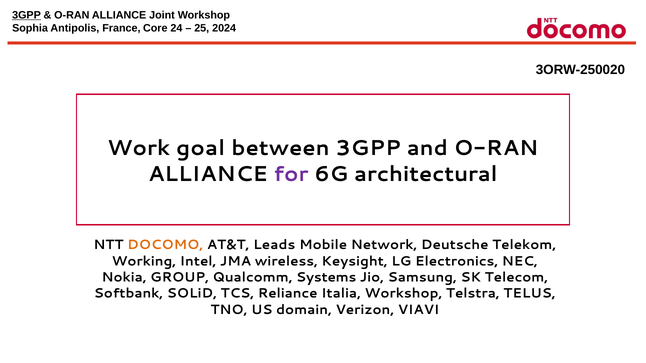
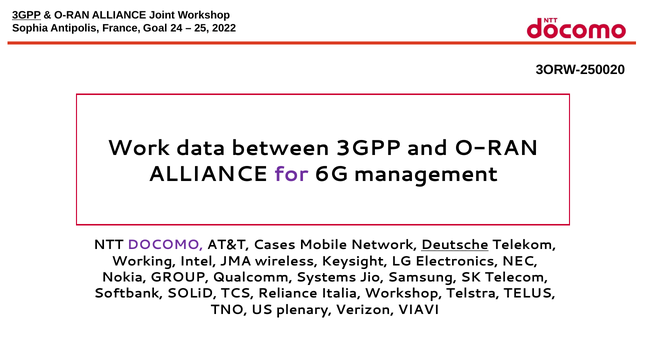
Core: Core -> Goal (155, 28)
2024: 2024 -> 2022 (224, 28)
goal: goal -> data (201, 148)
architectural: architectural -> management (426, 174)
DOCOMO colour: orange -> purple (165, 245)
Leads: Leads -> Cases (274, 245)
Deutsche underline: none -> present (455, 245)
domain: domain -> plenary (304, 310)
